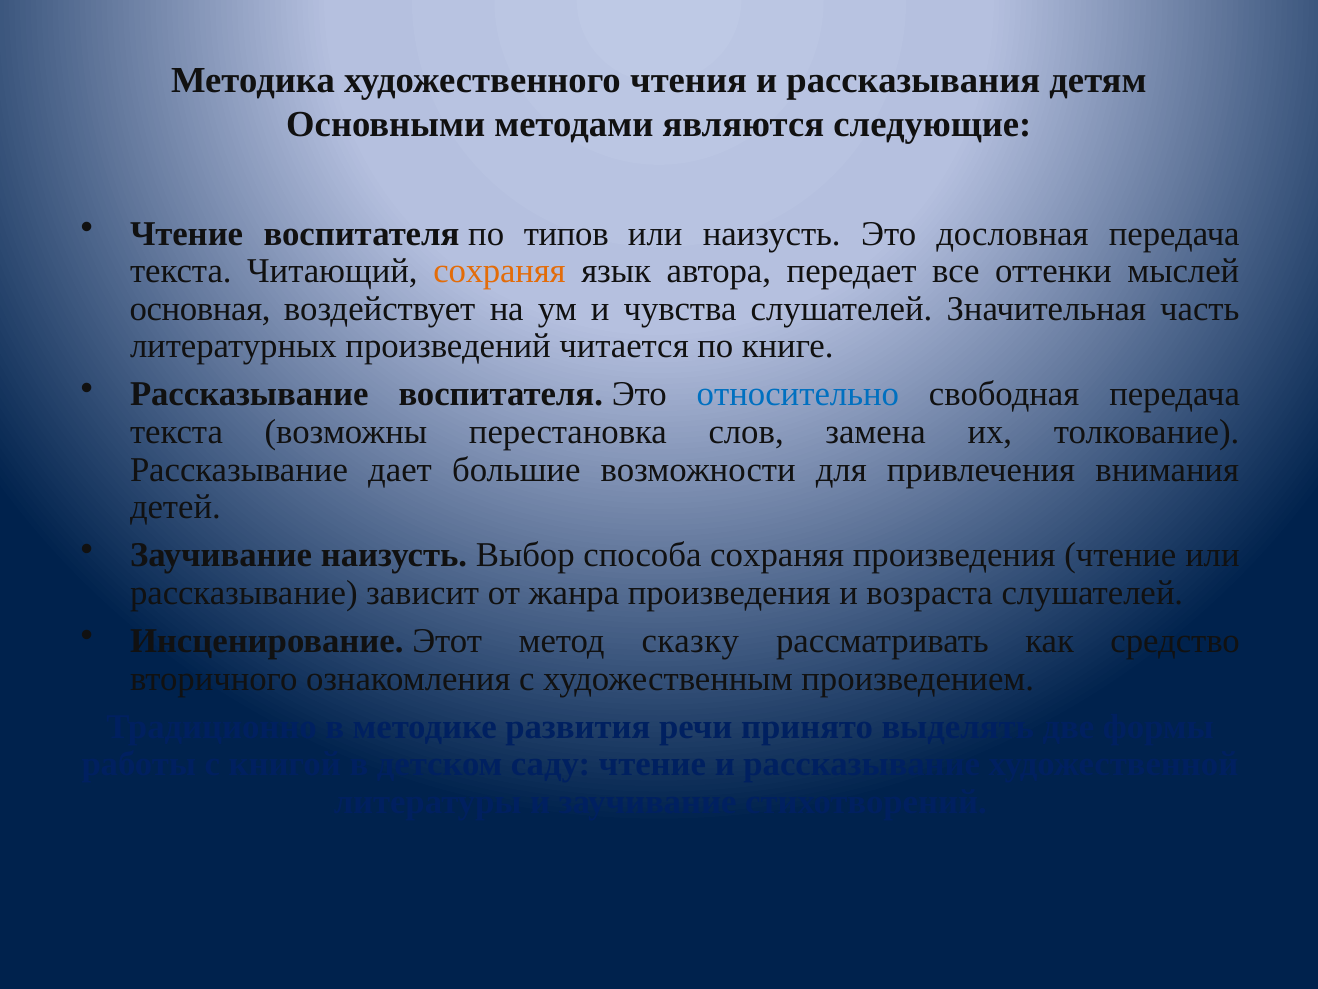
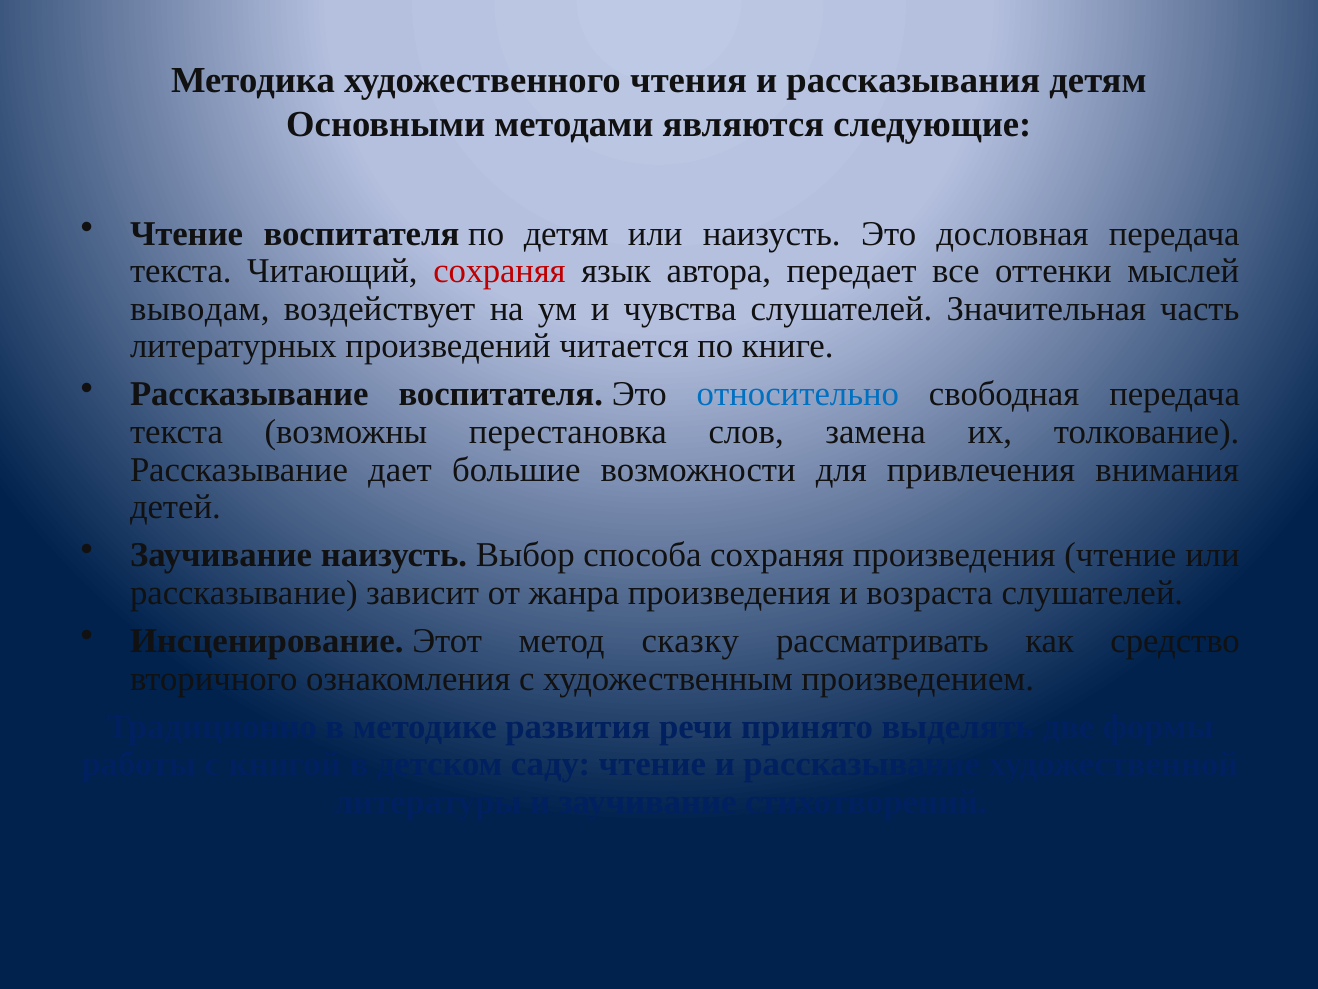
по типов: типов -> детям (566, 233)
сохраняя colour: orange -> red (499, 271)
основная: основная -> выводам (200, 309)
